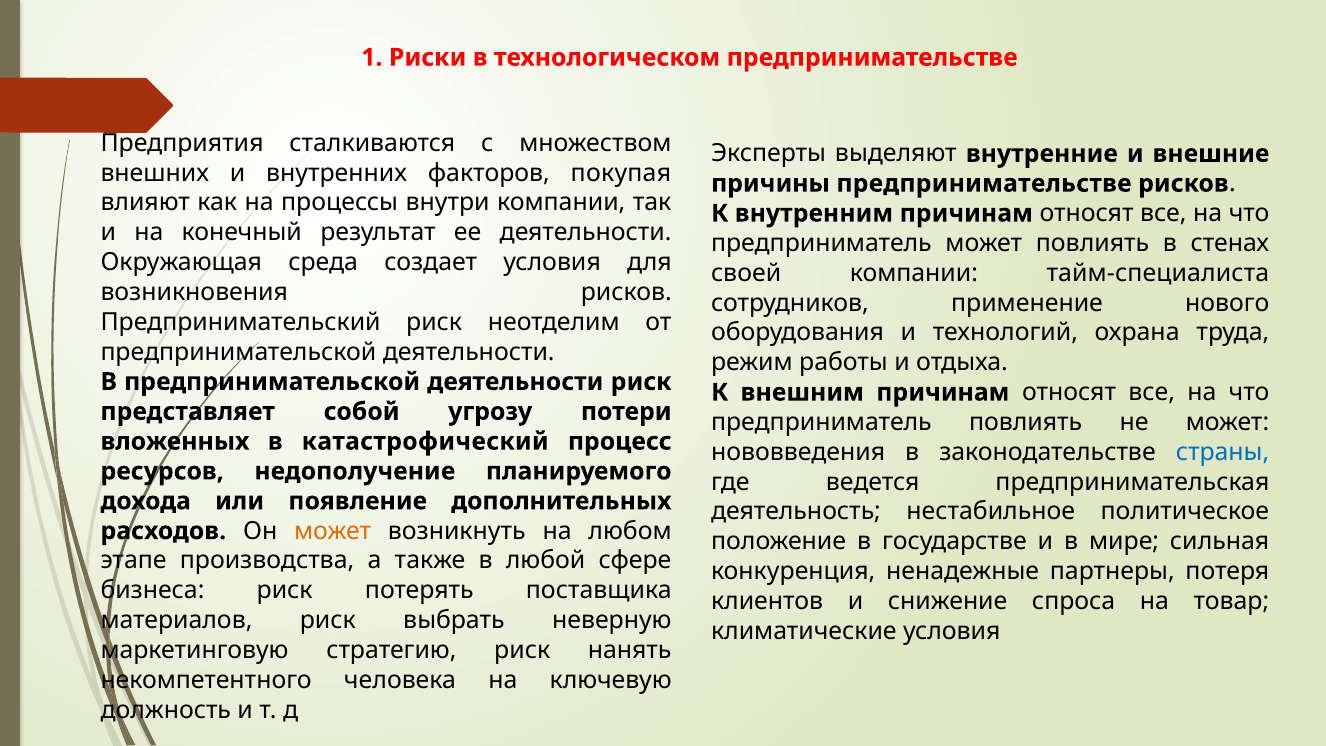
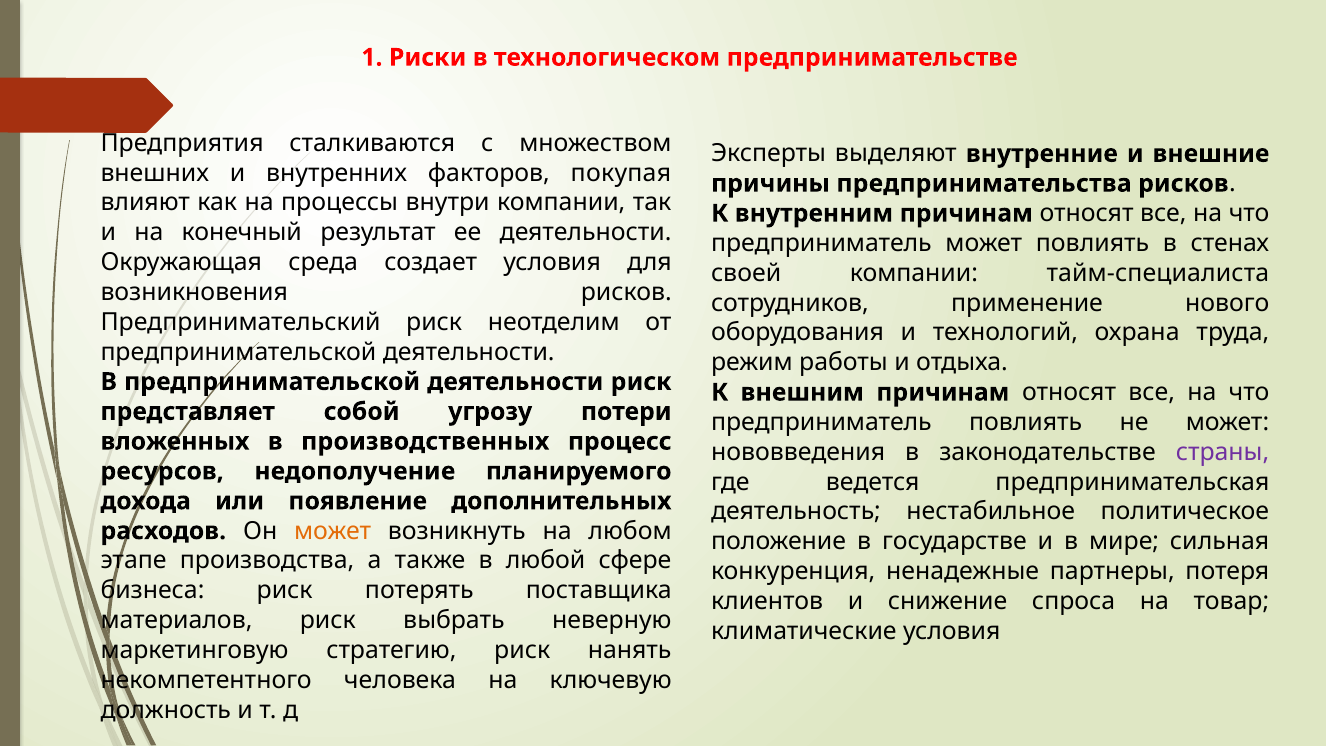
причины предпринимательстве: предпринимательстве -> предпринимательства (984, 183)
катастрофический: катастрофический -> производственных (425, 441)
страны colour: blue -> purple (1223, 452)
